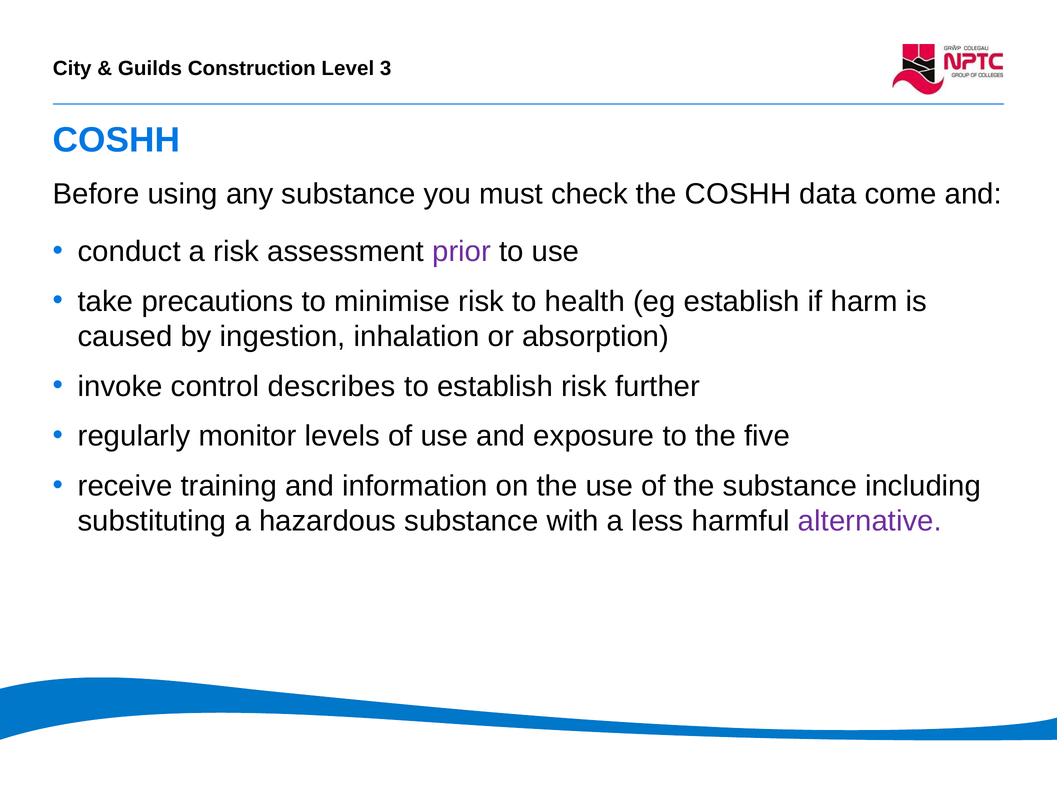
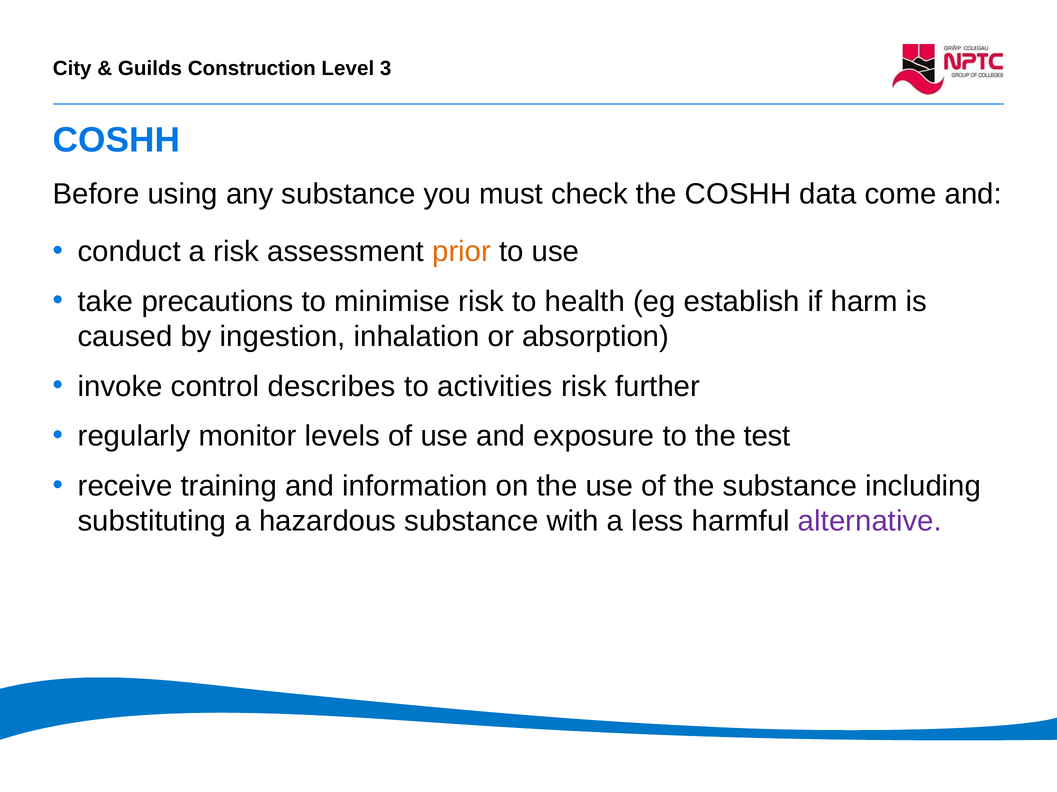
prior colour: purple -> orange (462, 252)
to establish: establish -> activities (495, 387)
five: five -> test (767, 437)
